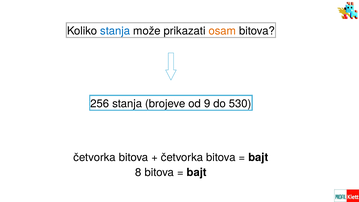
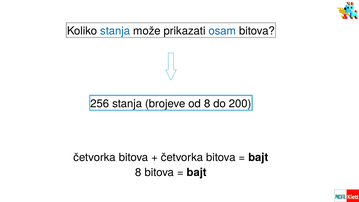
osam colour: orange -> blue (222, 31)
od 9: 9 -> 8 (207, 104)
530: 530 -> 200 (240, 104)
